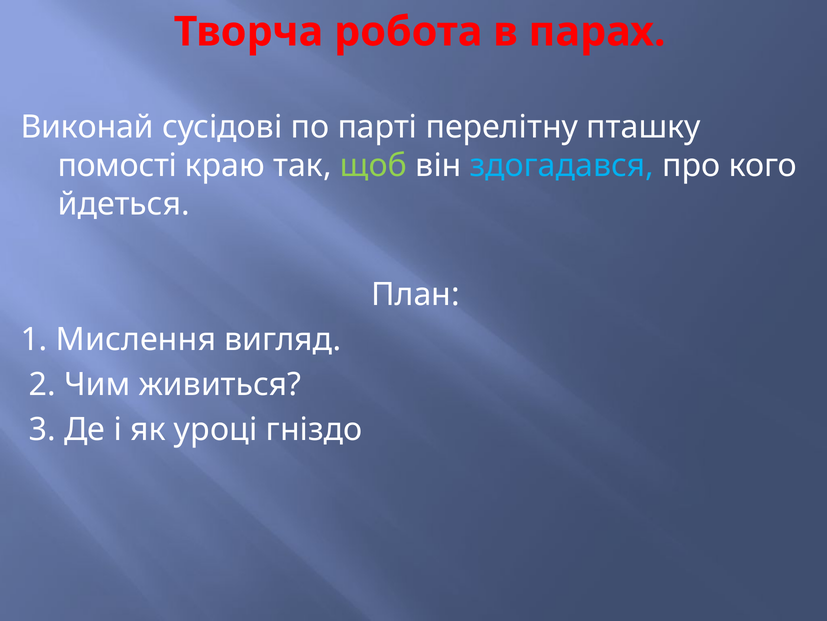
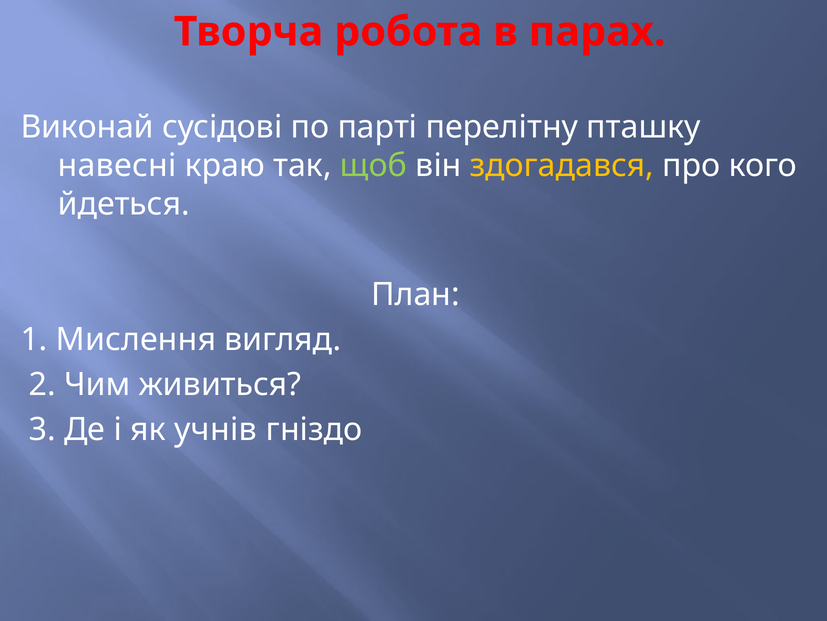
помості: помості -> навесні (117, 165)
здогадався colour: light blue -> yellow (562, 165)
уроці: уроці -> учнів (216, 429)
